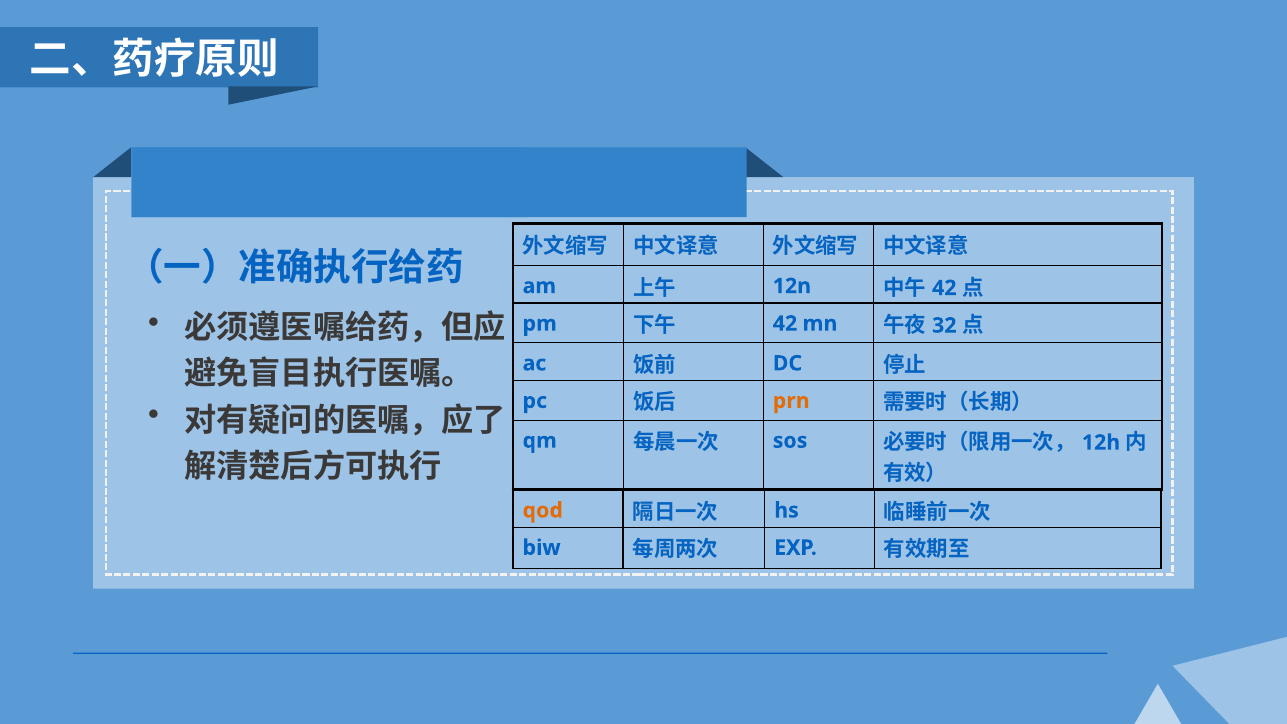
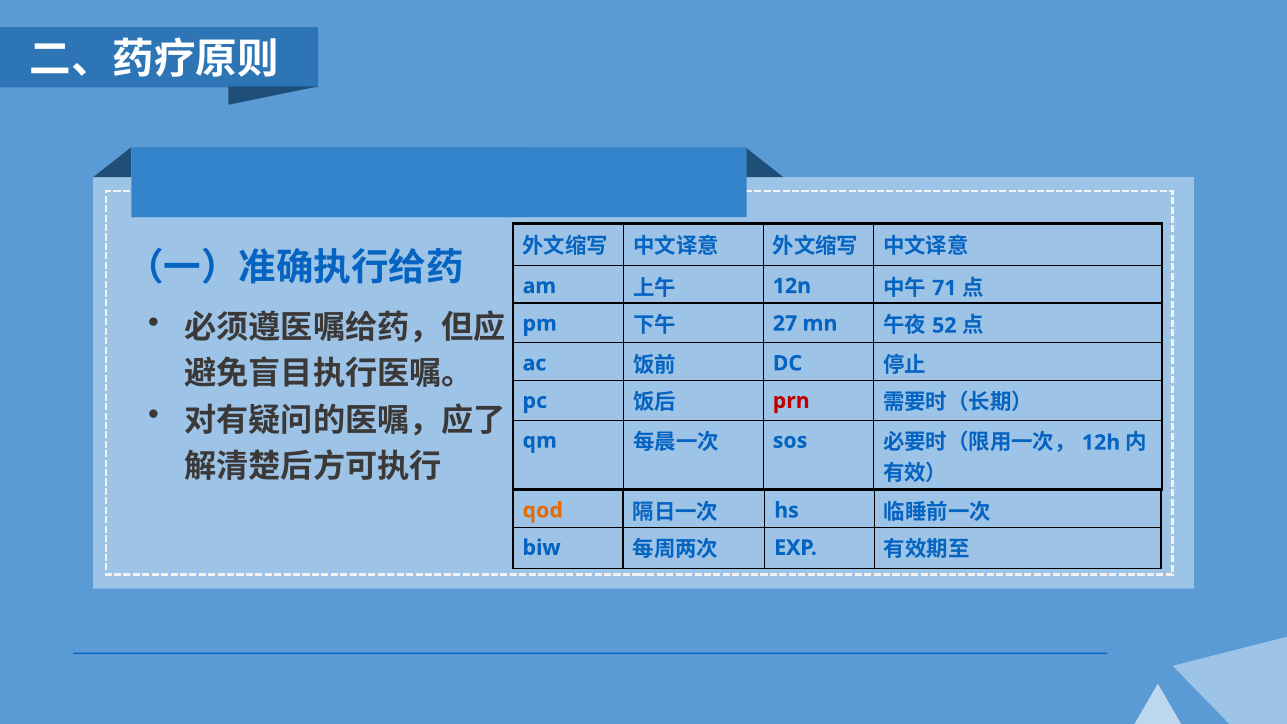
42: 42 -> 71 (944, 288)
42: 42 -> 27 (785, 324)
32: 32 -> 52 (944, 325)
prn colour: orange -> red (791, 401)
